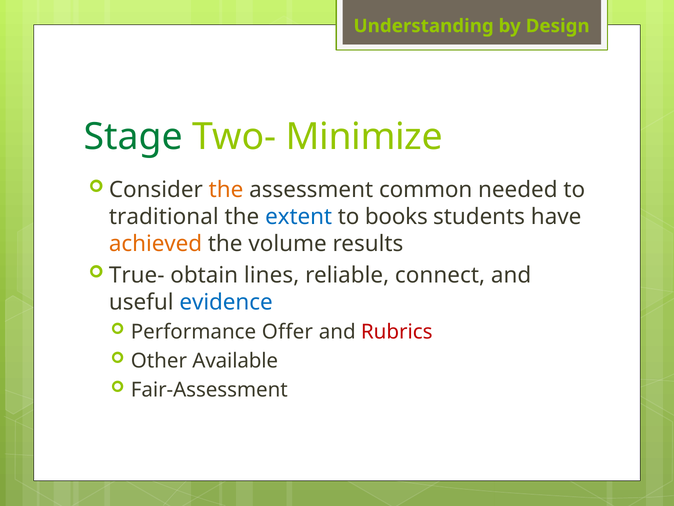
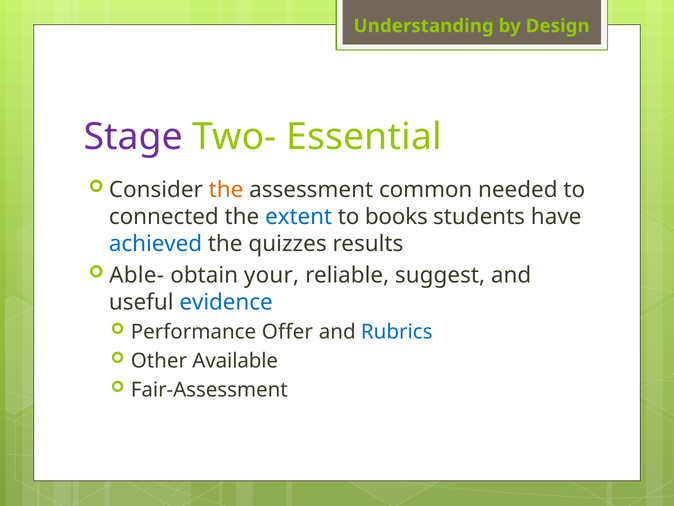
Stage colour: green -> purple (133, 137)
Minimize: Minimize -> Essential (364, 137)
traditional: traditional -> connected (164, 217)
achieved colour: orange -> blue (156, 244)
volume: volume -> quizzes (288, 244)
True-: True- -> Able- (137, 275)
lines: lines -> your (272, 275)
connect: connect -> suggest (440, 275)
Rubrics colour: red -> blue (397, 332)
